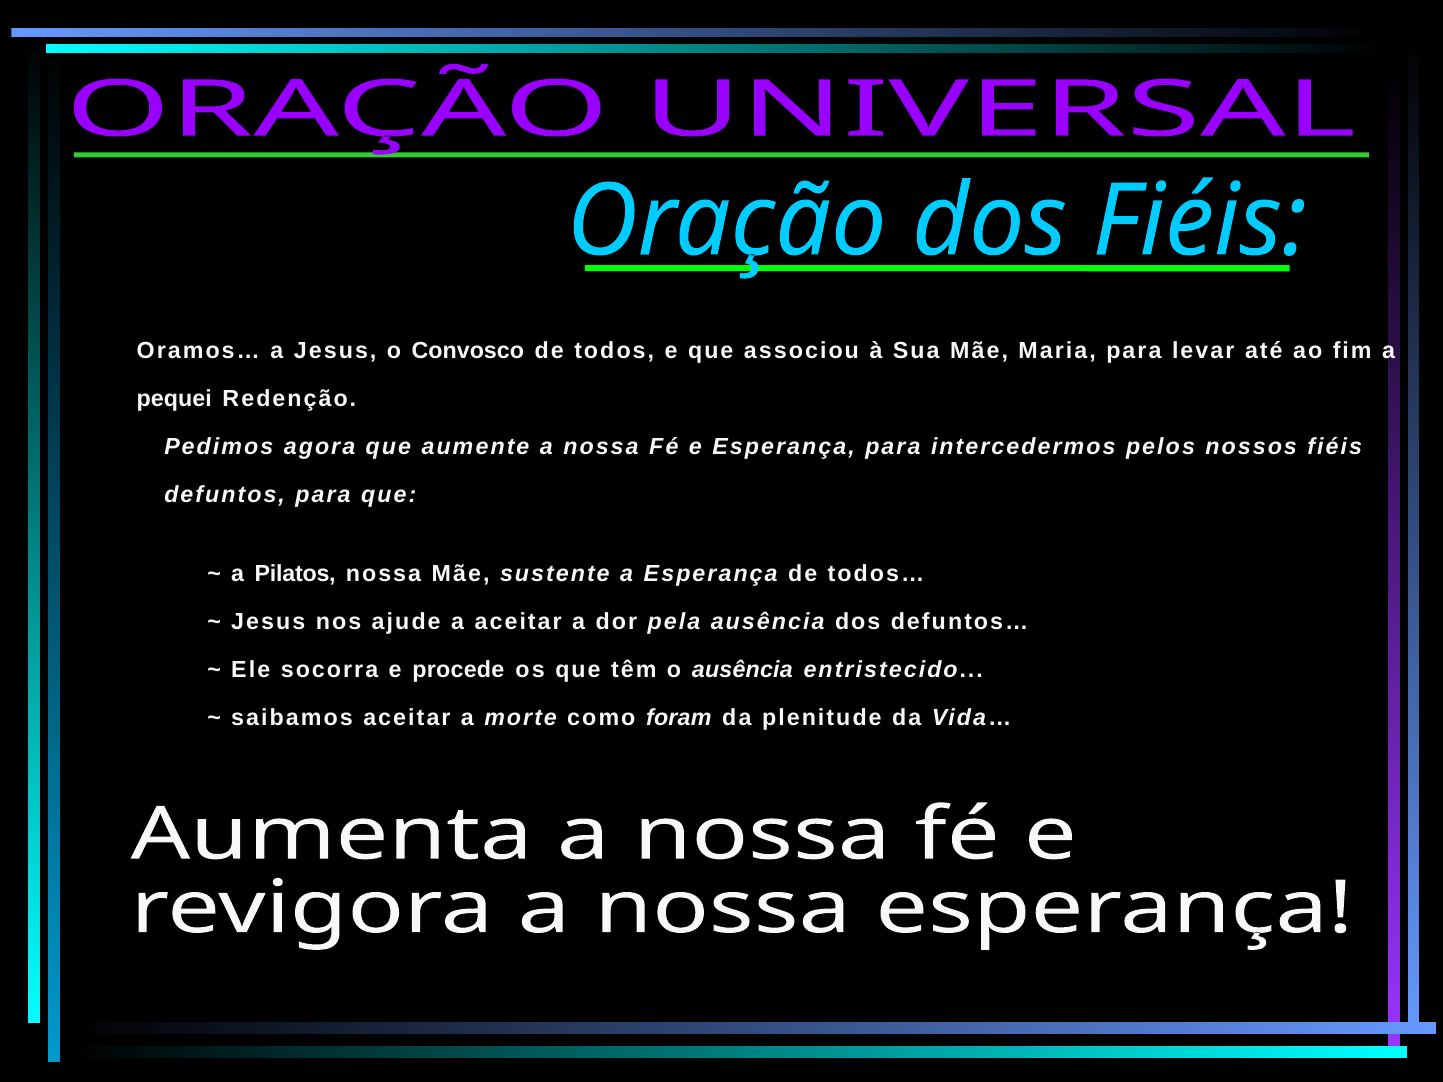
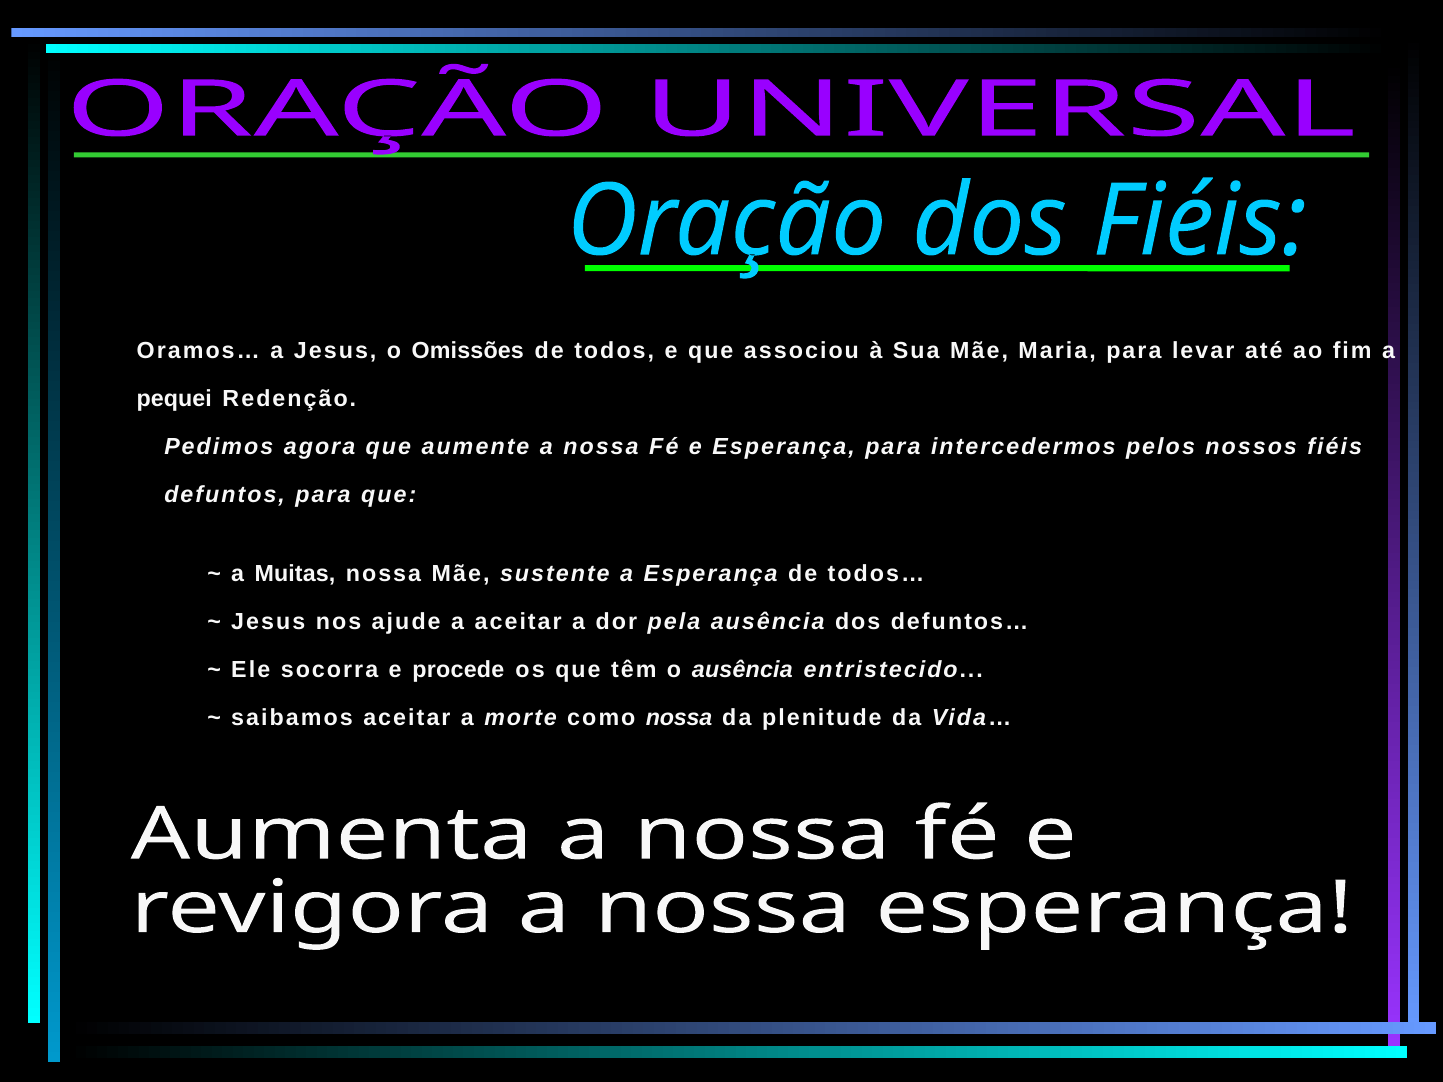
Convosco: Convosco -> Omissões (468, 351)
Pilatos: Pilatos -> Muitas (295, 574)
como foram: foram -> nossa (679, 718)
